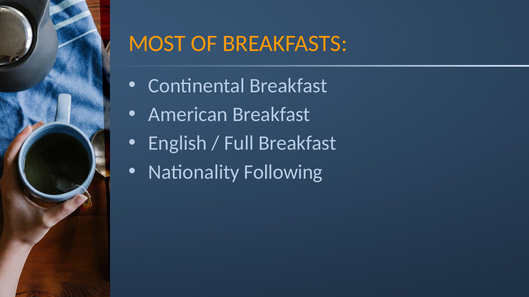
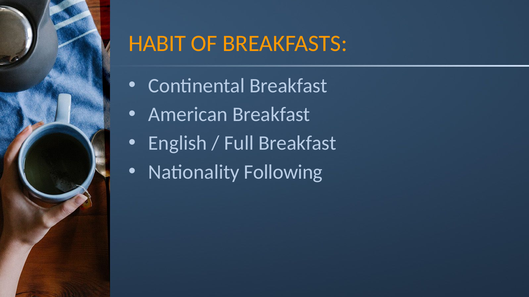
MOST: MOST -> HABIT (157, 43)
